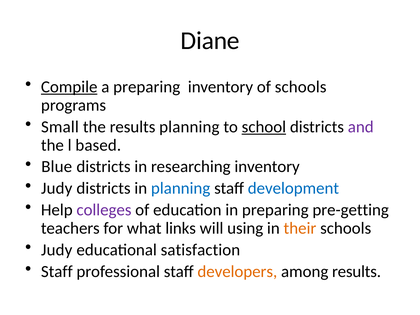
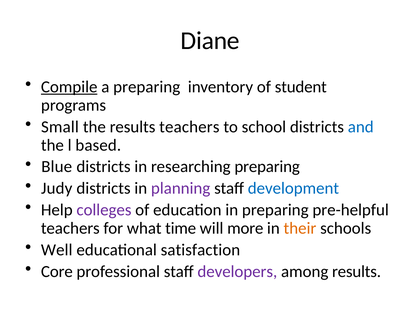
of schools: schools -> student (301, 87)
results planning: planning -> teachers (189, 127)
school underline: present -> none (264, 127)
and colour: purple -> blue (361, 127)
researching inventory: inventory -> preparing (267, 167)
planning colour: blue -> purple (181, 188)
pre-getting: pre-getting -> pre-helpful (351, 210)
links: links -> time (181, 228)
using: using -> more (245, 228)
Judy: Judy -> Well (57, 250)
Staff: Staff -> Core (57, 272)
developers colour: orange -> purple (237, 272)
